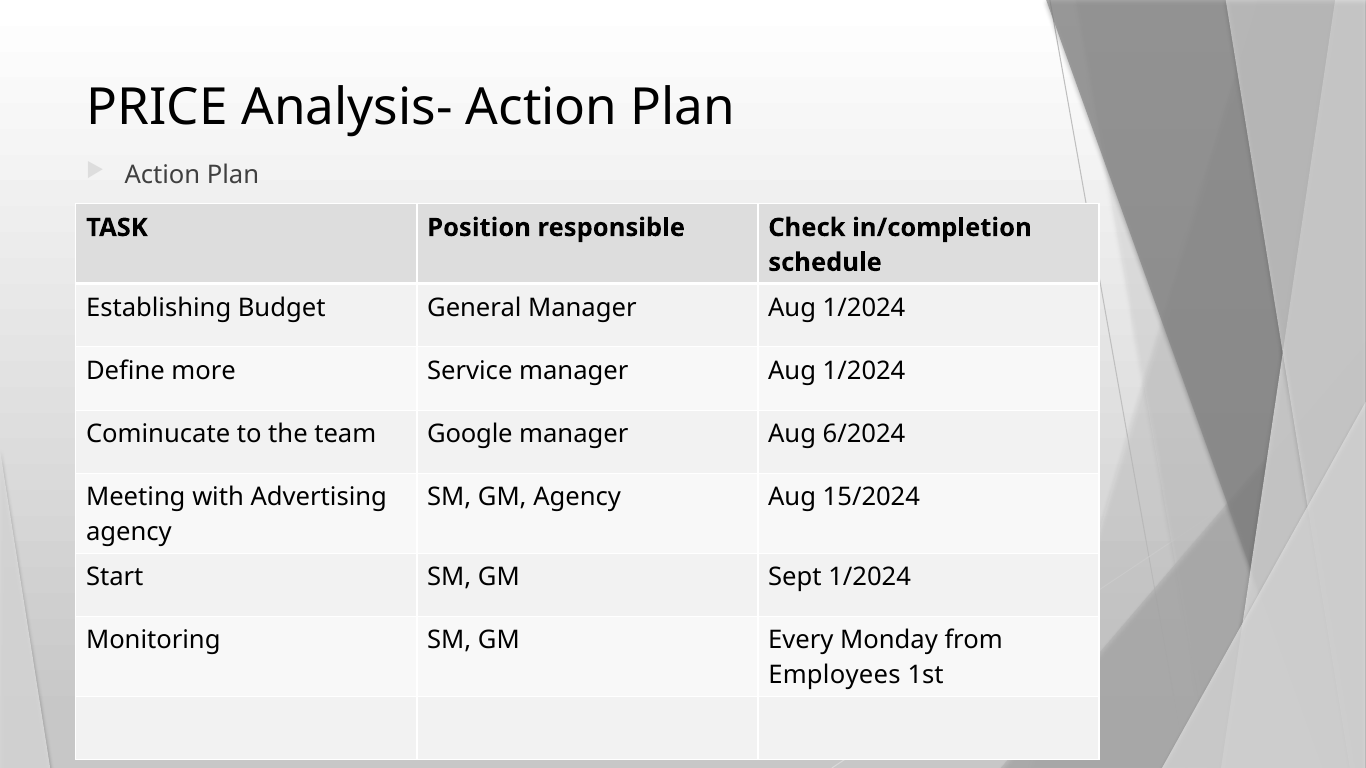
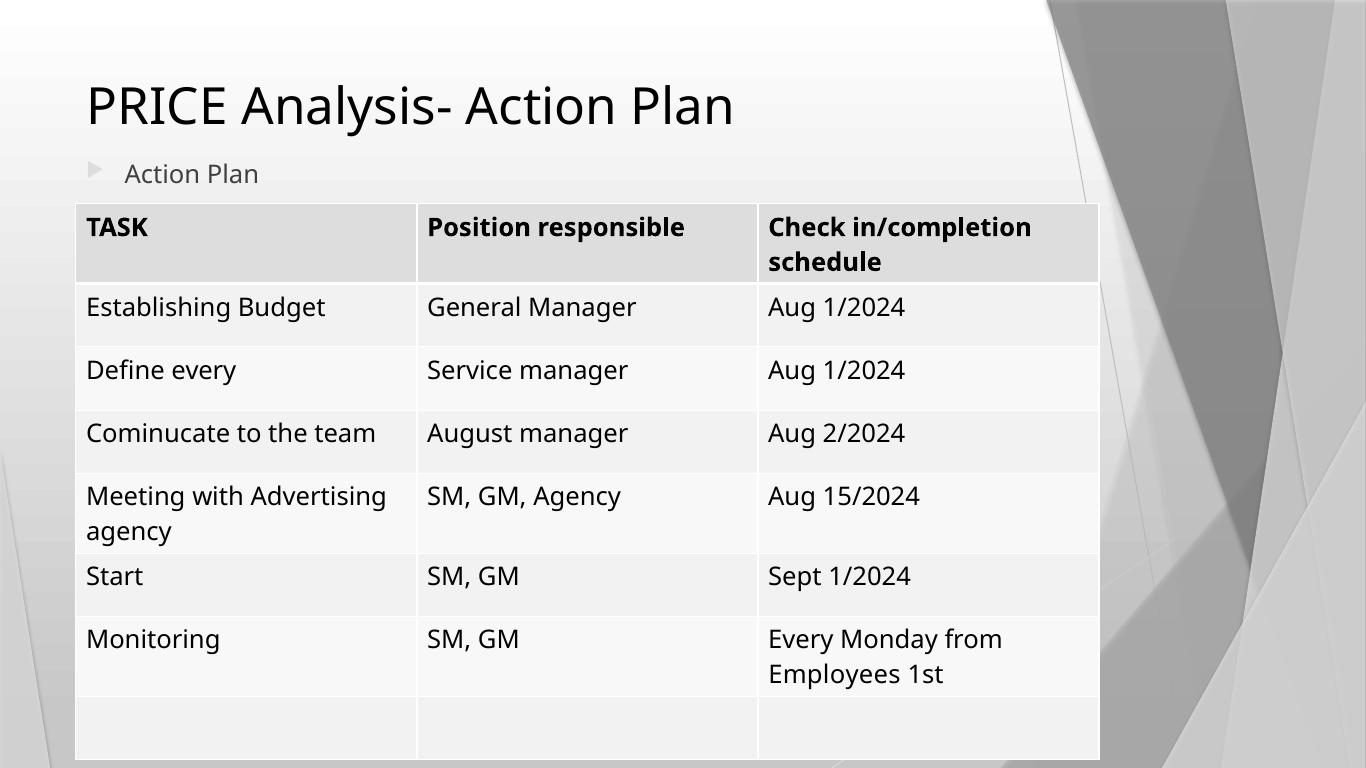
Define more: more -> every (204, 371)
Google: Google -> August (470, 434)
6/2024: 6/2024 -> 2/2024 (864, 434)
